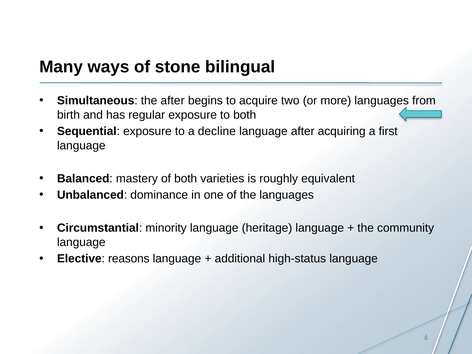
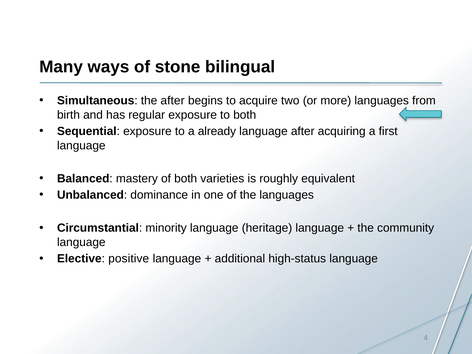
decline: decline -> already (217, 131)
reasons: reasons -> positive (129, 259)
